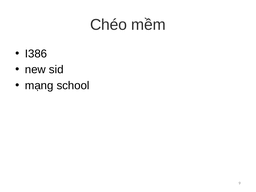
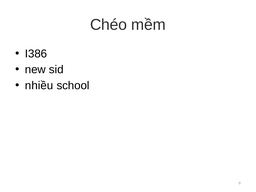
mạng: mạng -> nhiều (39, 86)
